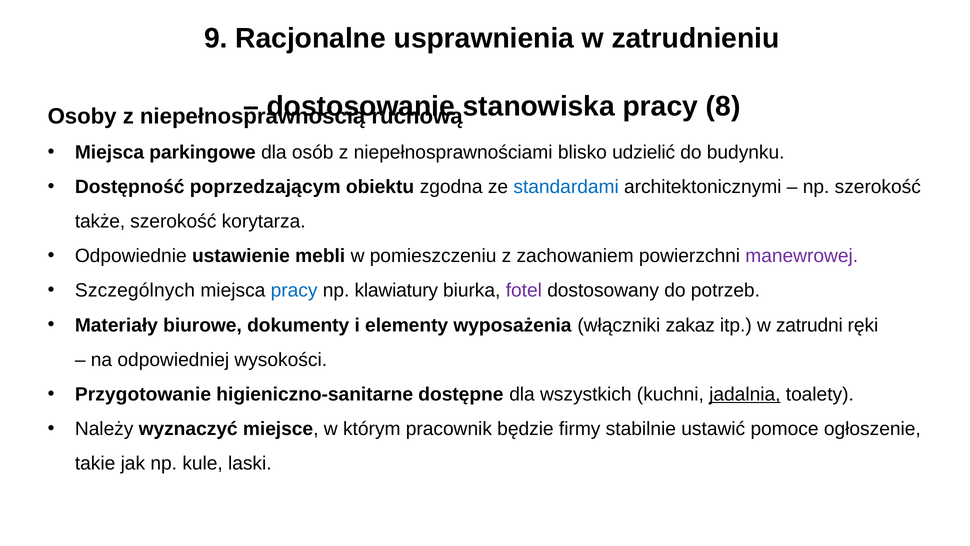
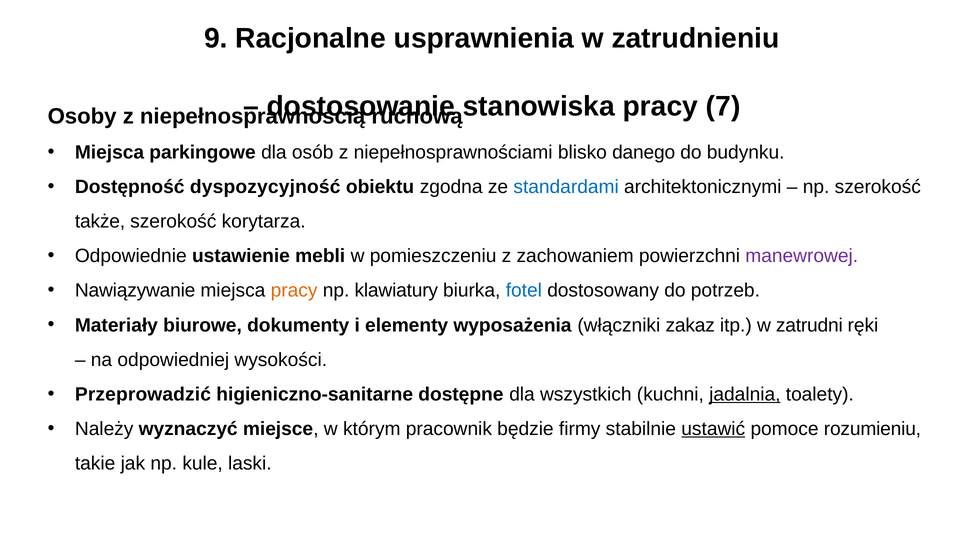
8: 8 -> 7 (723, 106)
udzielić: udzielić -> danego (644, 152)
poprzedzającym: poprzedzającym -> dyspozycyjność (265, 187)
Szczególnych: Szczególnych -> Nawiązywanie (135, 290)
pracy colour: blue -> orange (294, 290)
fotel colour: purple -> blue (524, 290)
Przygotowanie: Przygotowanie -> Przeprowadzić (143, 394)
ustawić underline: none -> present (713, 429)
ogłoszenie: ogłoszenie -> rozumieniu (872, 429)
